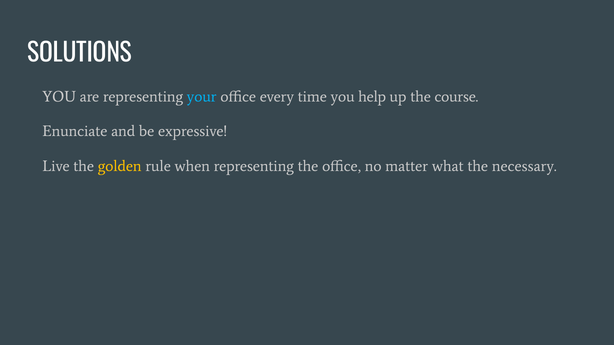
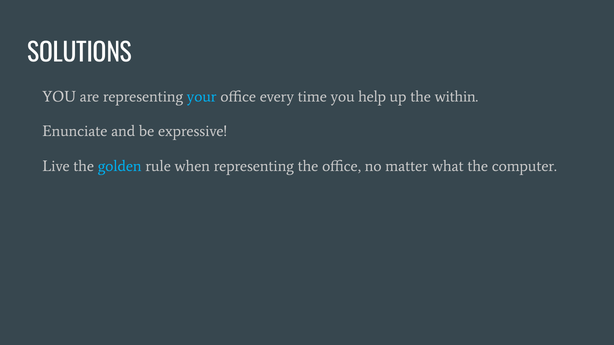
course: course -> within (456, 97)
golden colour: yellow -> light blue (120, 166)
necessary: necessary -> computer (524, 166)
